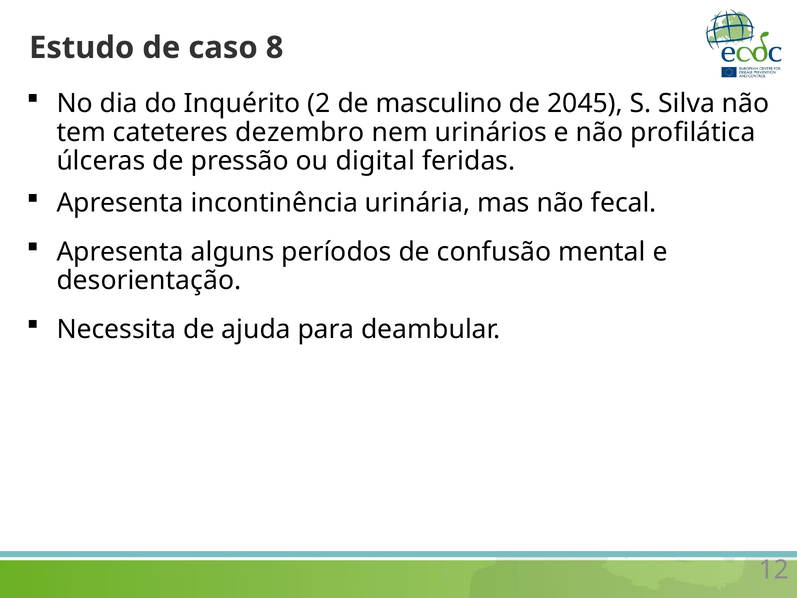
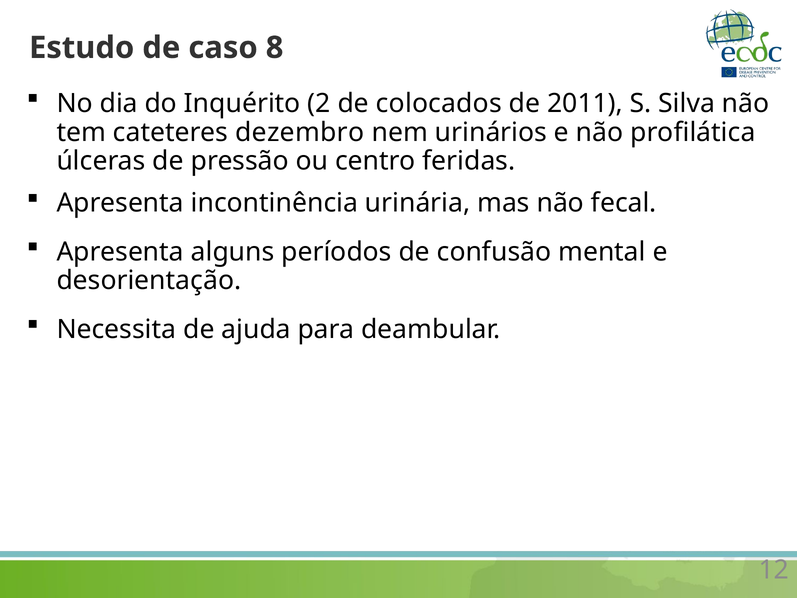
masculino: masculino -> colocados (439, 103)
2045: 2045 -> 2011 (585, 103)
digital: digital -> centro (375, 161)
